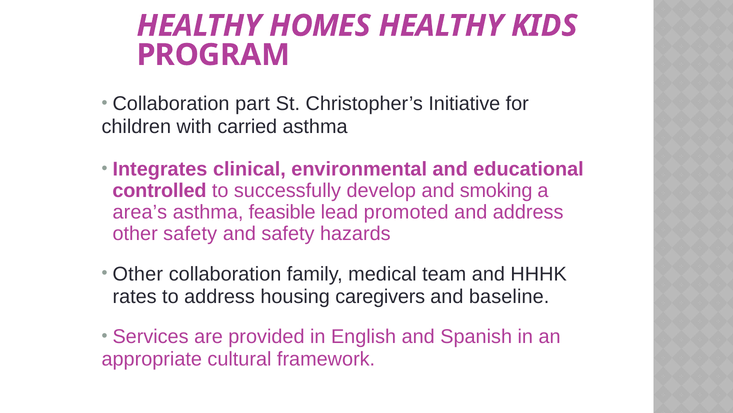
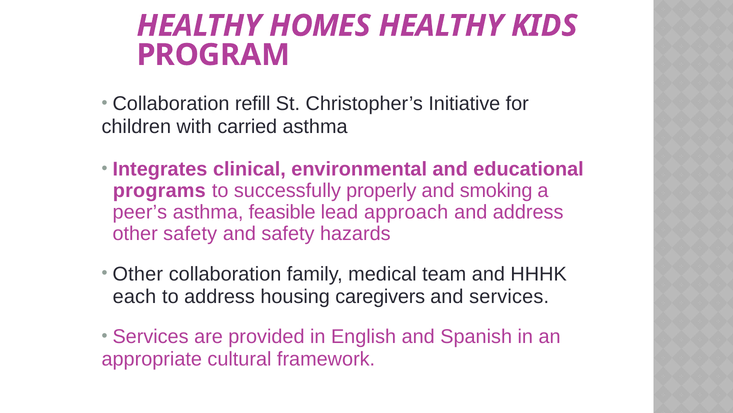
part: part -> refill (253, 104)
controlled: controlled -> programs (159, 190)
develop: develop -> properly (381, 190)
area’s: area’s -> peer’s (140, 212)
promoted: promoted -> approach (406, 212)
rates: rates -> each (134, 296)
and baseline: baseline -> services (509, 296)
